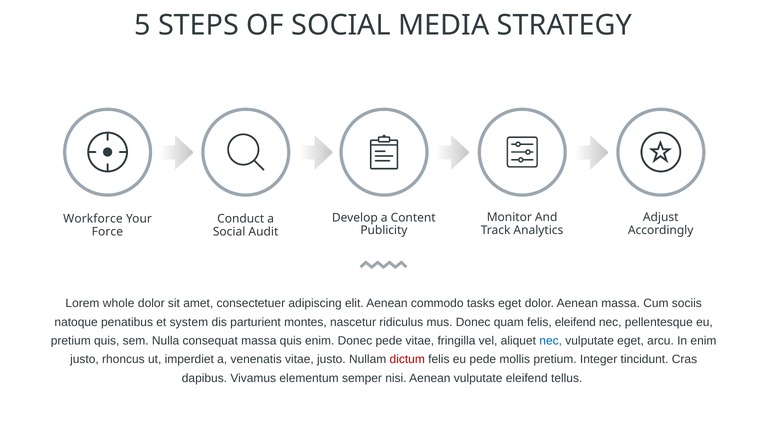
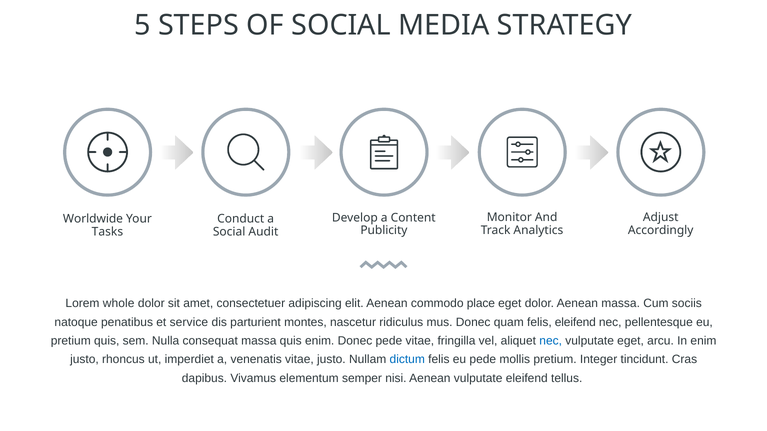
Workforce: Workforce -> Worldwide (93, 219)
Force: Force -> Tasks (107, 232)
tasks: tasks -> place (481, 304)
system: system -> service (189, 322)
dictum colour: red -> blue (407, 360)
